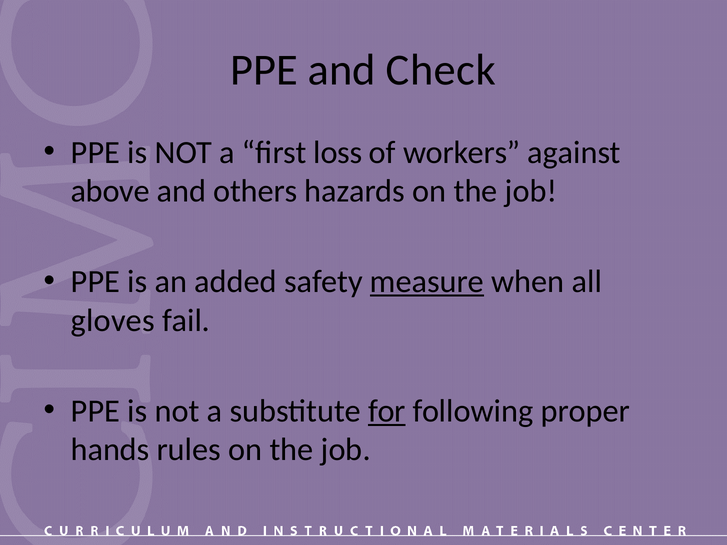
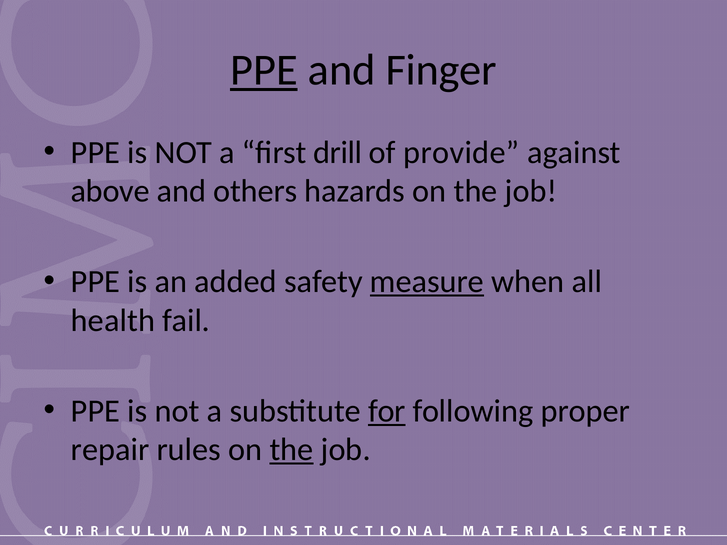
PPE underline: none -> present (264, 70)
Check: Check -> Finger (441, 70)
loss: loss -> drill (338, 153)
workers: workers -> provide (461, 153)
gloves: gloves -> health (113, 321)
hands: hands -> repair (110, 450)
the underline: none -> present (292, 450)
